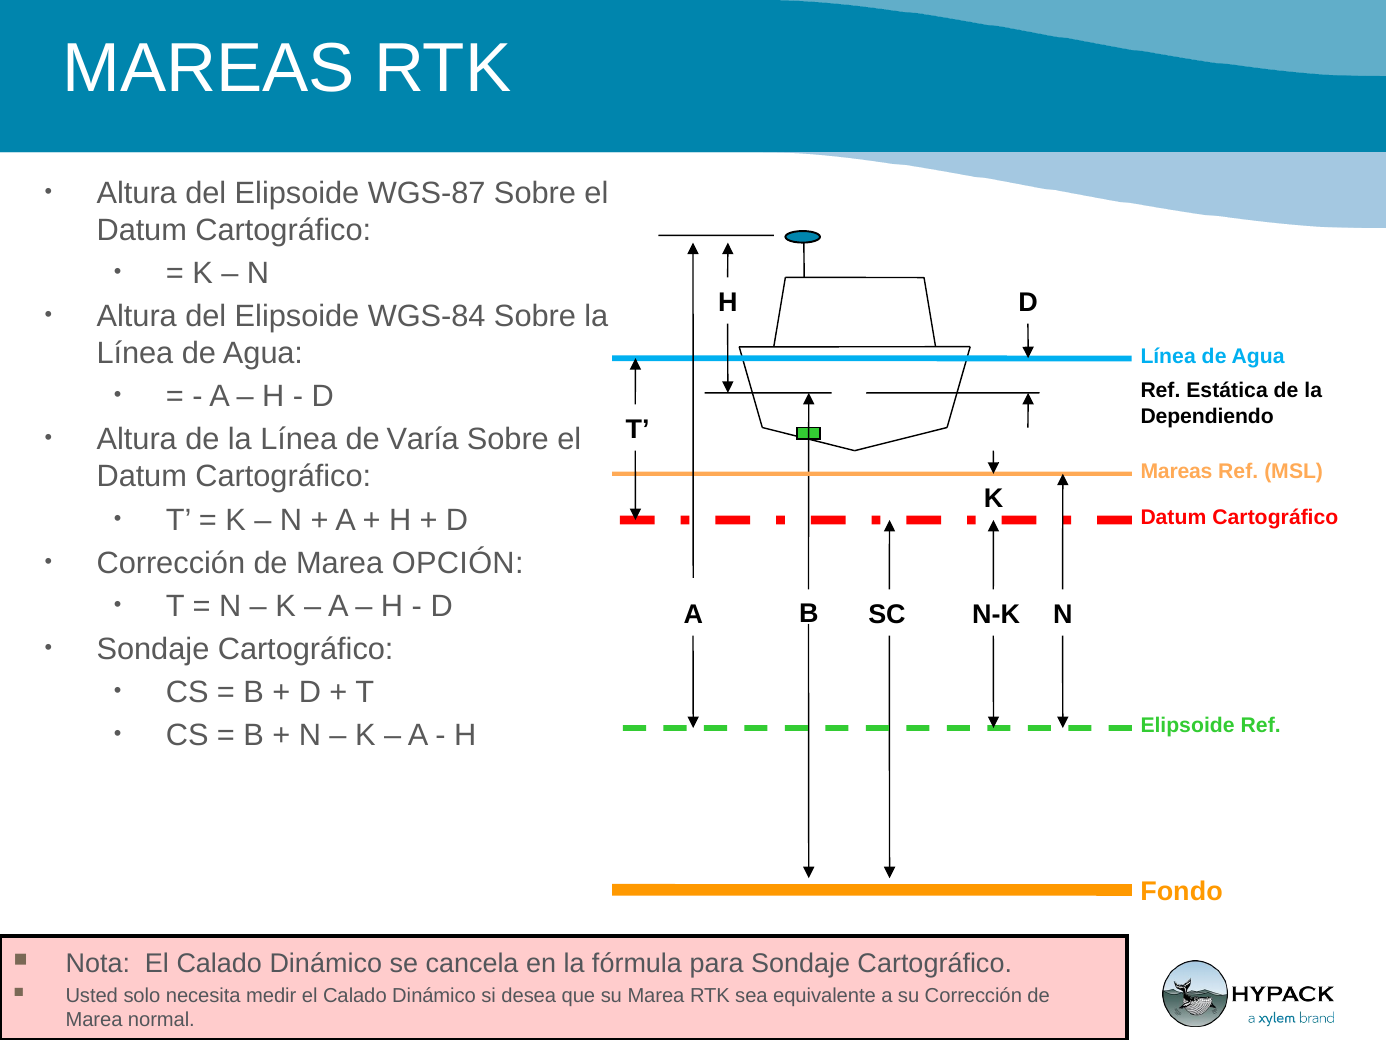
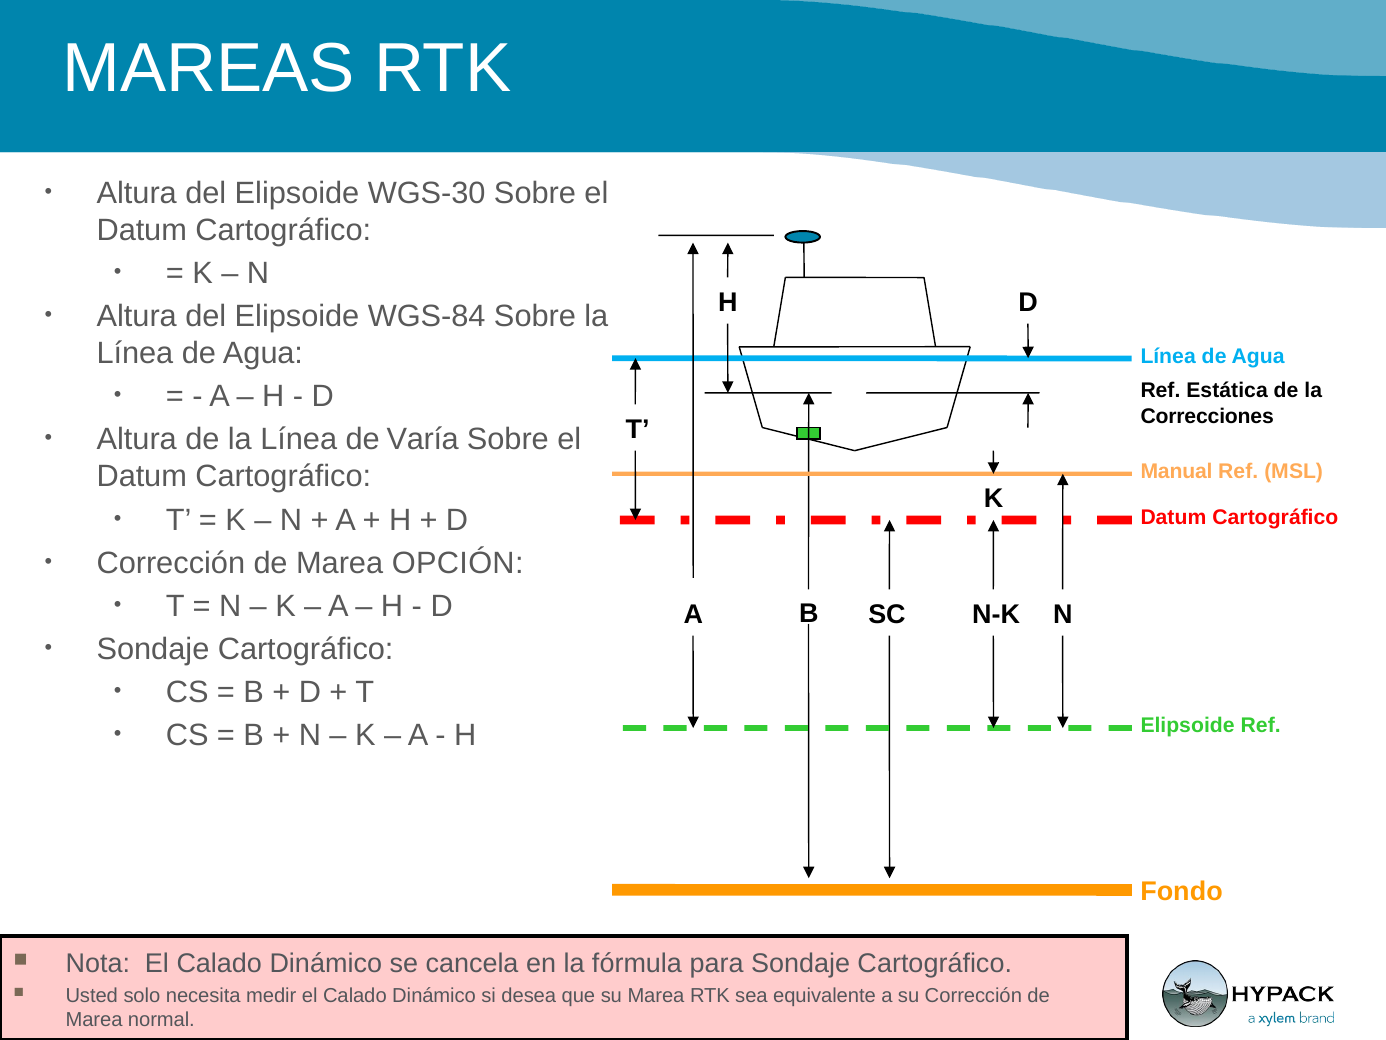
WGS-87: WGS-87 -> WGS-30 (427, 193)
Dependiendo: Dependiendo -> Correcciones (1207, 416)
Mareas: Mareas -> Manual (1176, 471)
